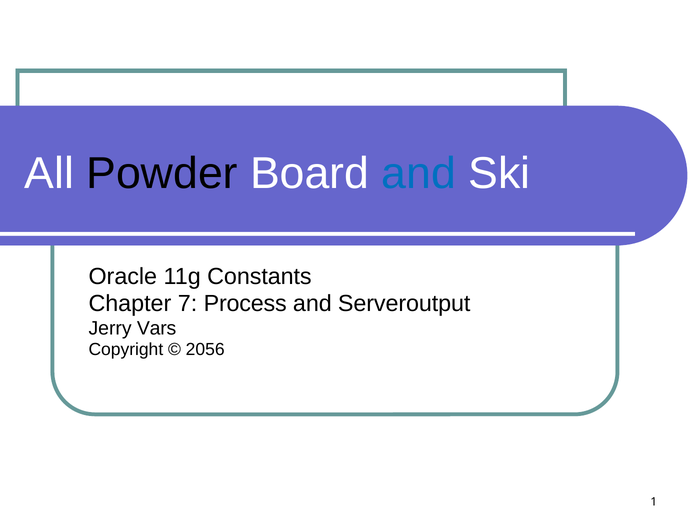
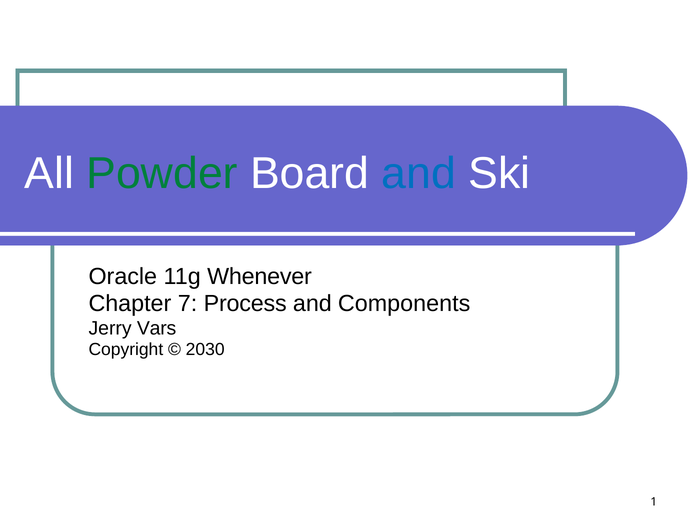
Powder colour: black -> green (162, 174)
Constants: Constants -> Whenever (260, 277)
Serveroutput: Serveroutput -> Components (404, 304)
2056: 2056 -> 2030 (205, 350)
